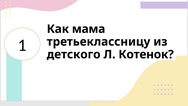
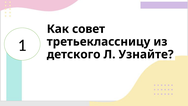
мама: мама -> совет (89, 29)
Котенок: Котенок -> Узнайте (146, 54)
